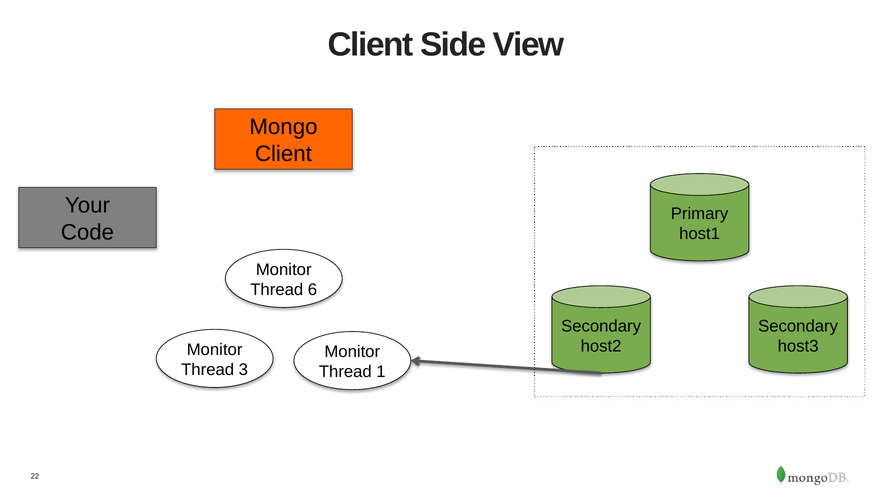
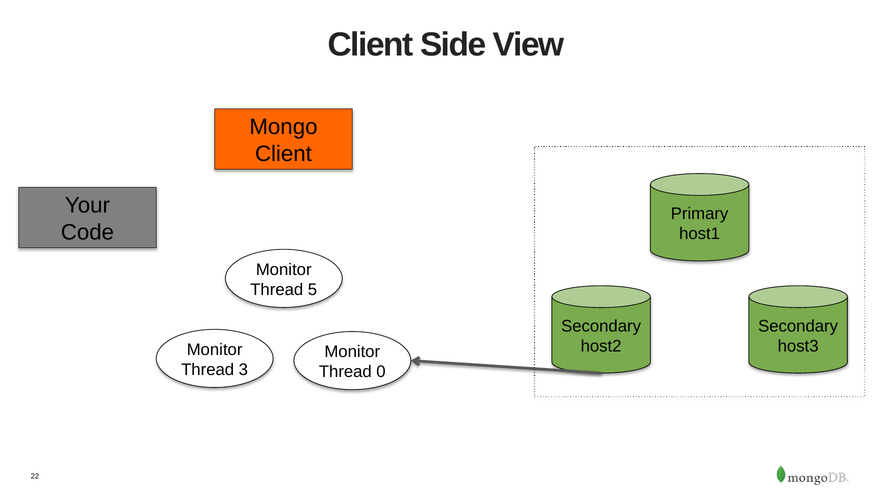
6: 6 -> 5 (312, 289)
1: 1 -> 0 (381, 372)
